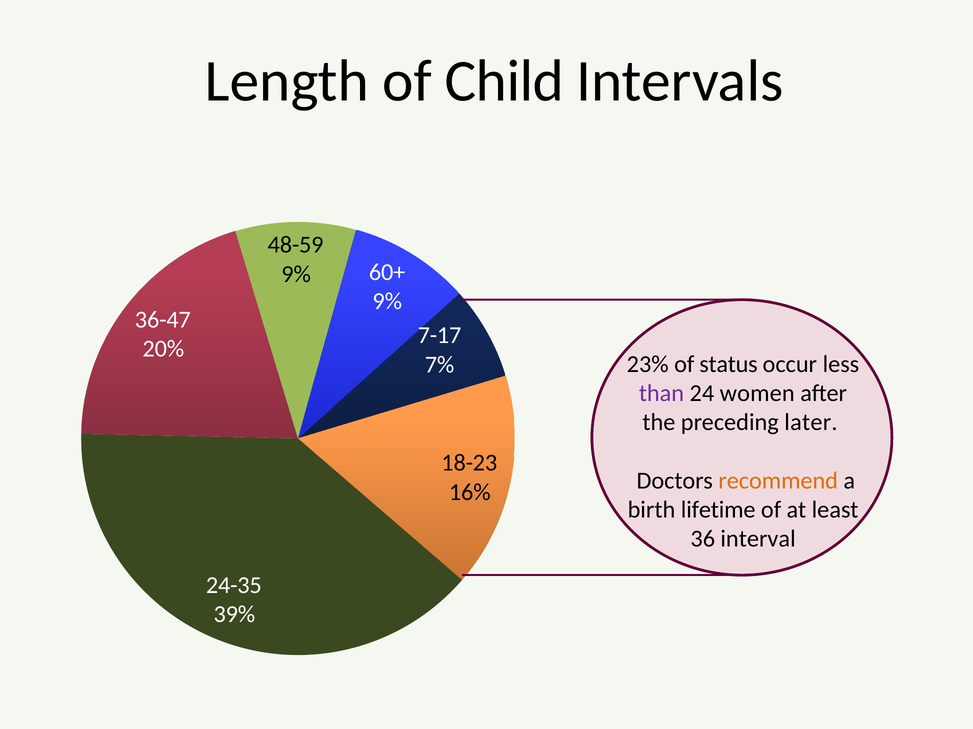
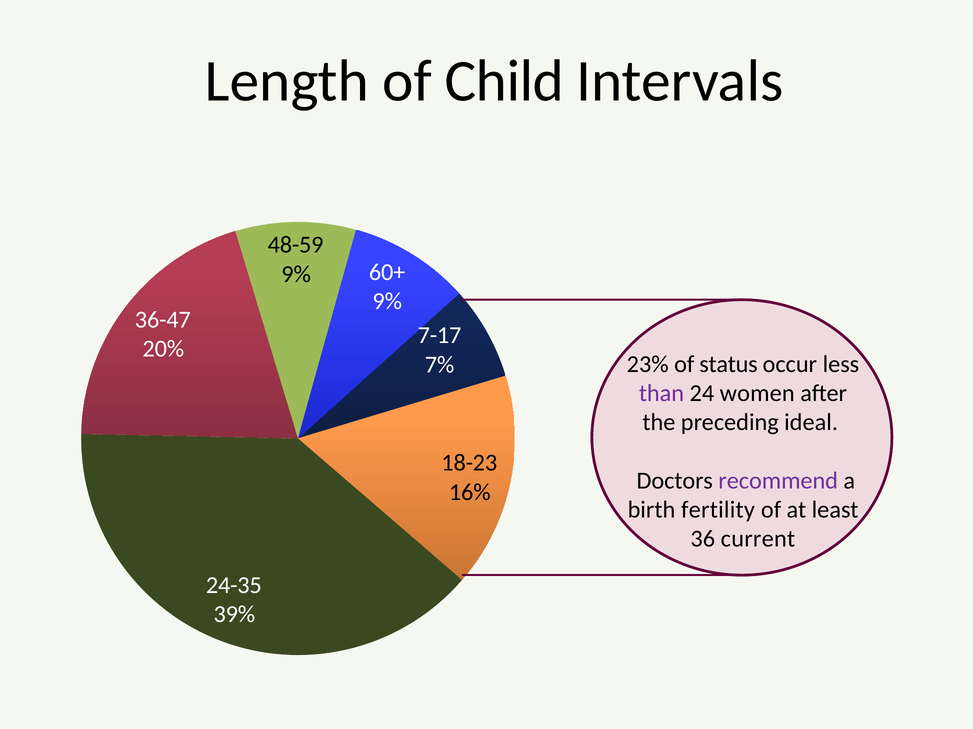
later: later -> ideal (811, 423)
recommend colour: orange -> purple (778, 481)
lifetime: lifetime -> fertility (718, 510)
interval: interval -> current (758, 539)
